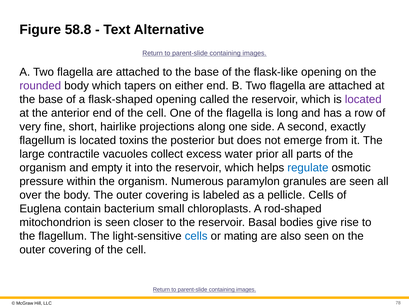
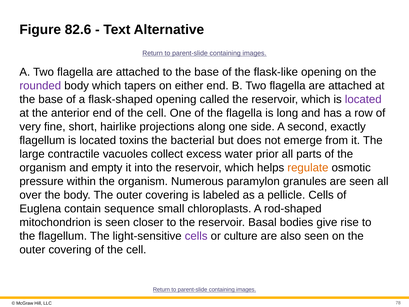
58.8: 58.8 -> 82.6 (78, 30)
posterior: posterior -> bacterial (193, 140)
regulate colour: blue -> orange (308, 168)
bacterium: bacterium -> sequence (129, 209)
cells colour: blue -> purple (196, 236)
mating: mating -> culture (241, 236)
